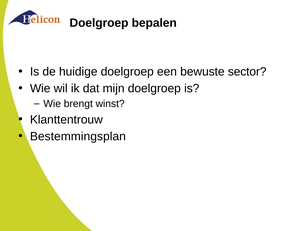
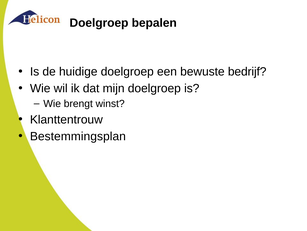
sector: sector -> bedrijf (247, 71)
